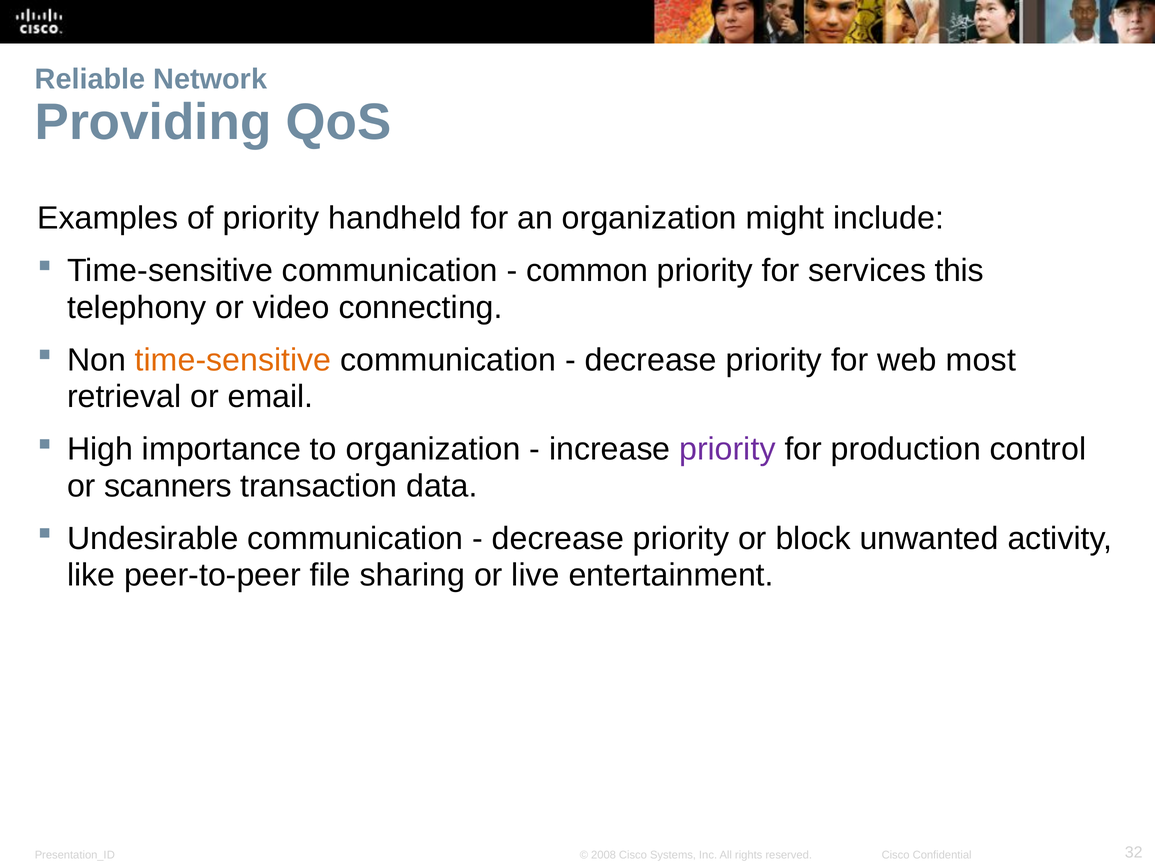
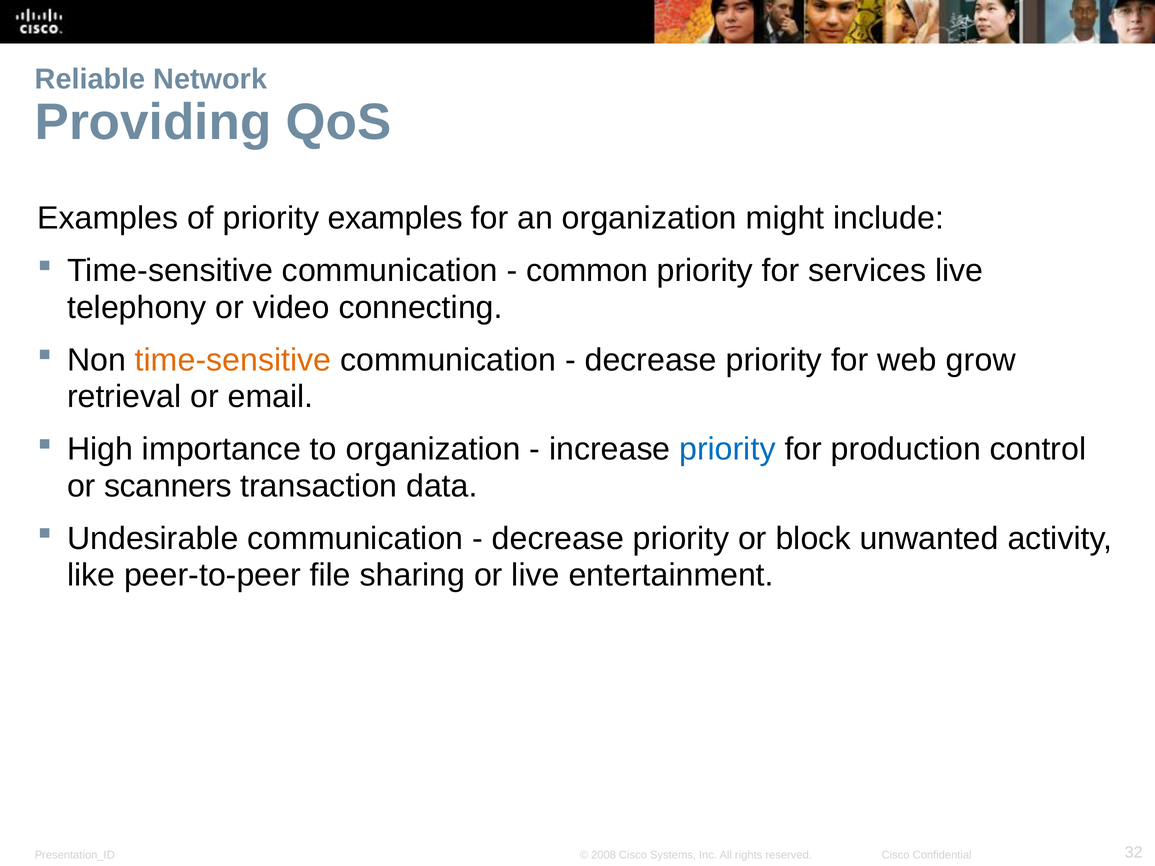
priority handheld: handheld -> examples (395, 218)
services this: this -> live (959, 271)
most: most -> grow (981, 360)
priority colour: purple -> blue (727, 449)
